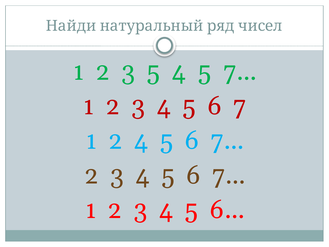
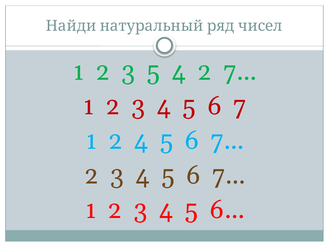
5 4 5: 5 -> 2 (205, 72)
